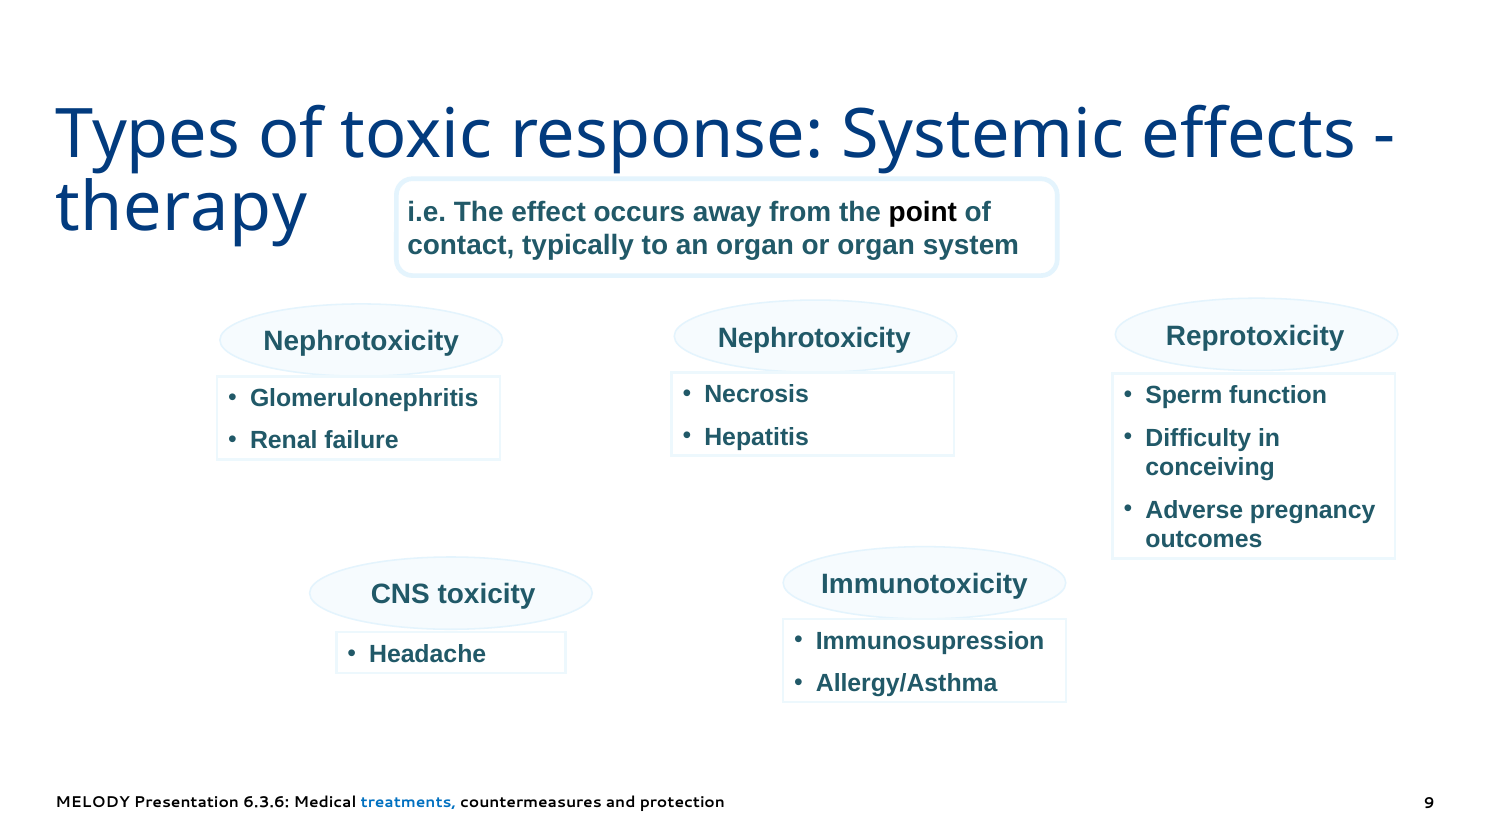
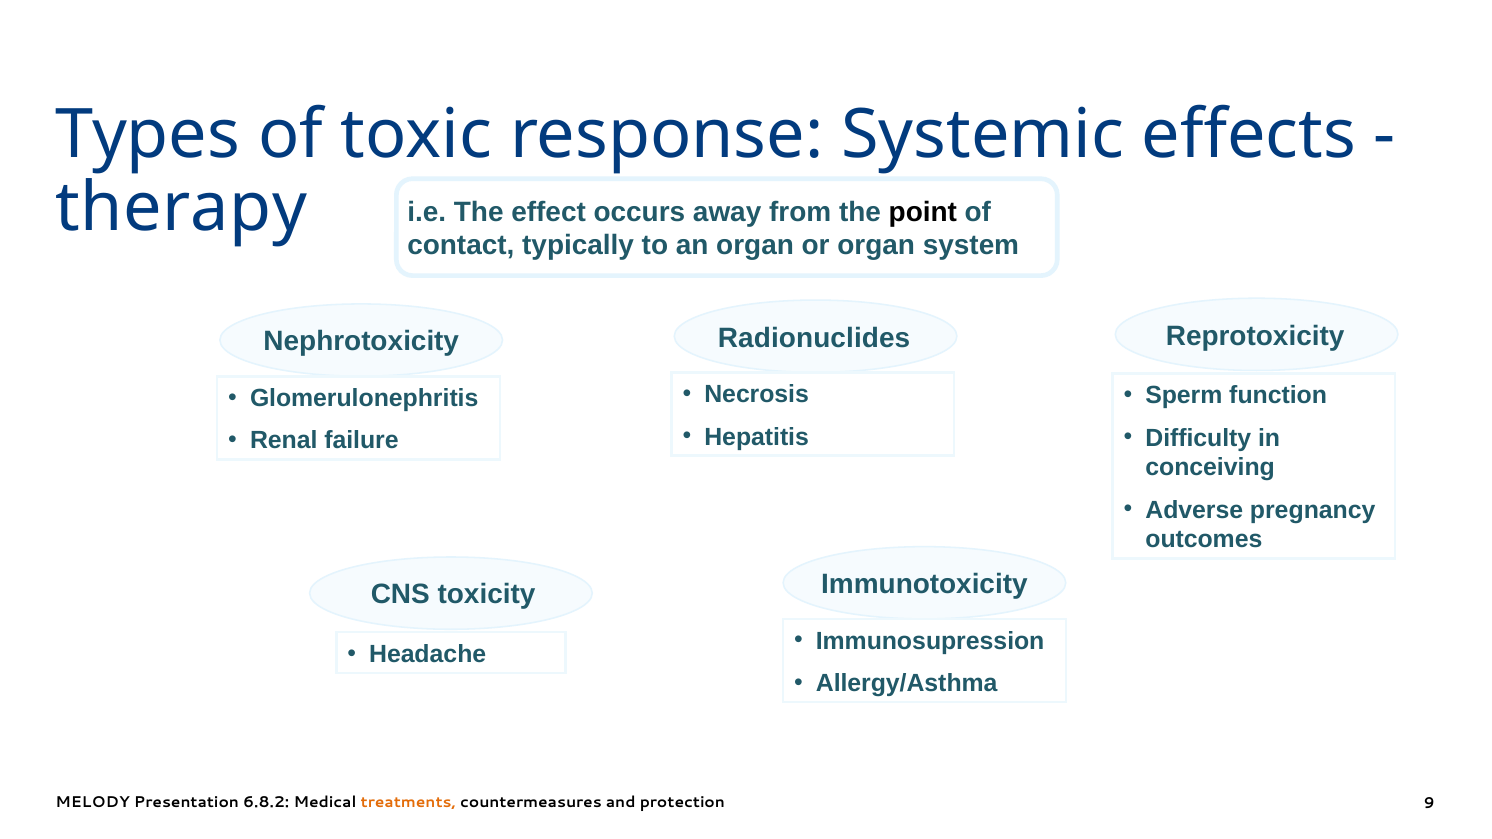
Nephrotoxicity: Nephrotoxicity -> Radionuclides (814, 338)
6.3.6: 6.3.6 -> 6.8.2 (266, 803)
treatments colour: blue -> orange (408, 803)
